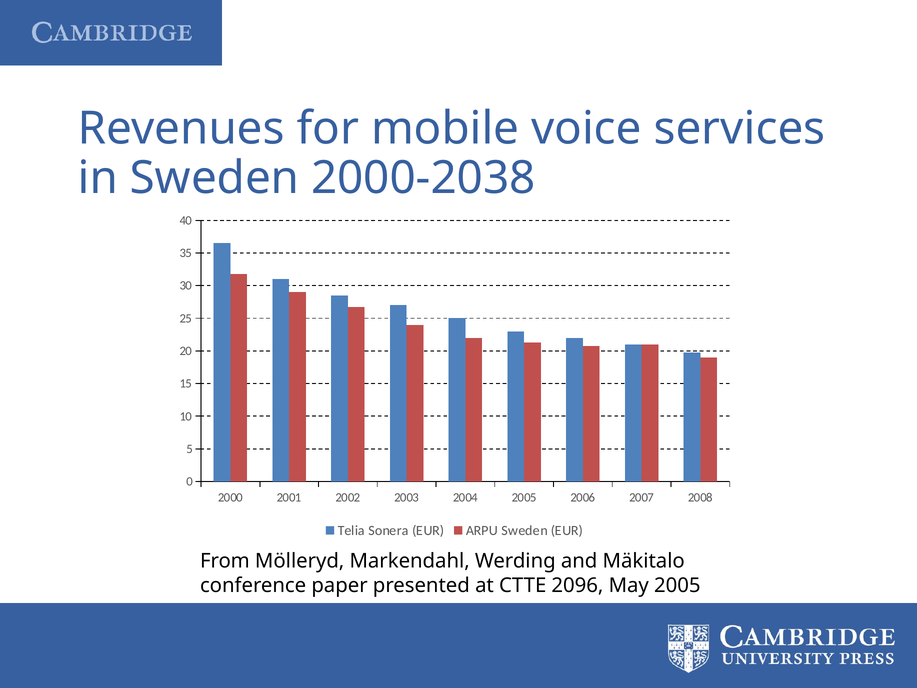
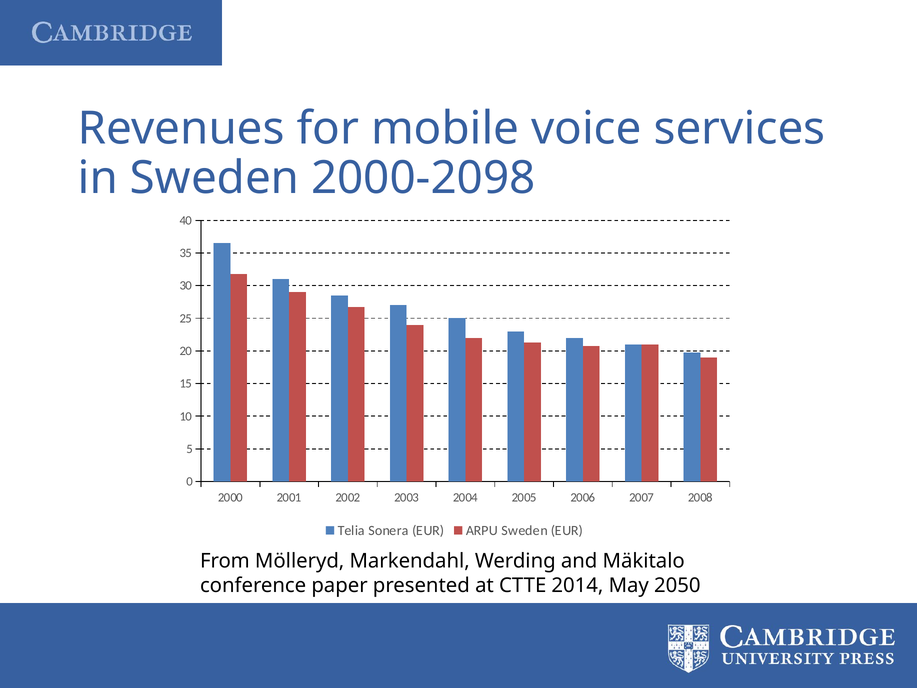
2000-2038: 2000-2038 -> 2000-2098 (423, 178)
2096: 2096 -> 2014 (577, 585)
May 2005: 2005 -> 2050 (677, 585)
